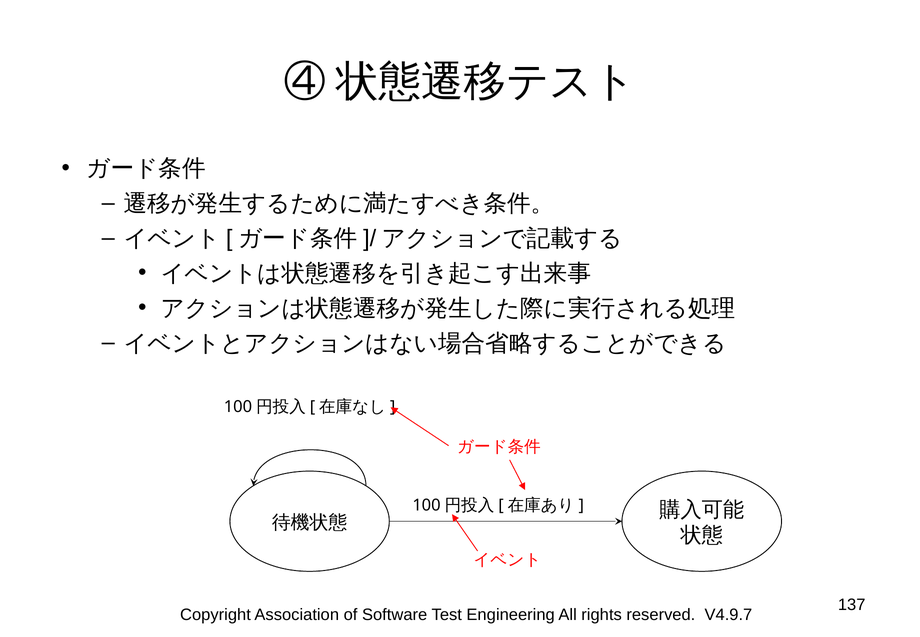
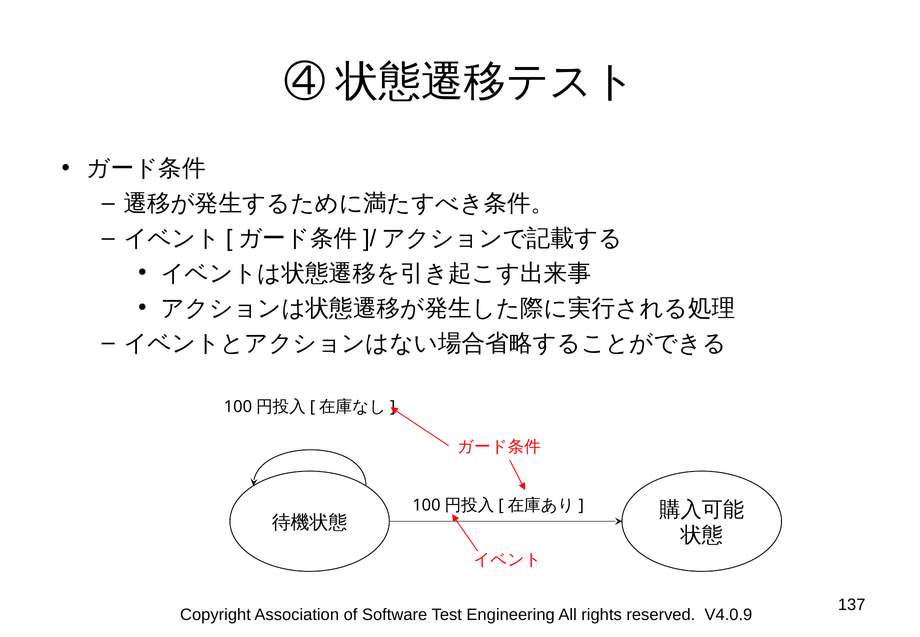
V4.9.7: V4.9.7 -> V4.0.9 (728, 615)
